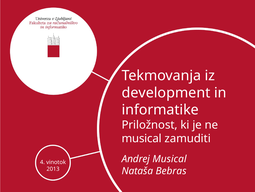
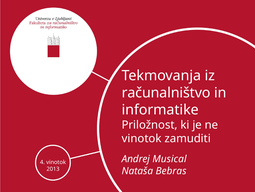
development: development -> računalništvo (166, 92)
musical: musical -> vinotok (142, 138)
